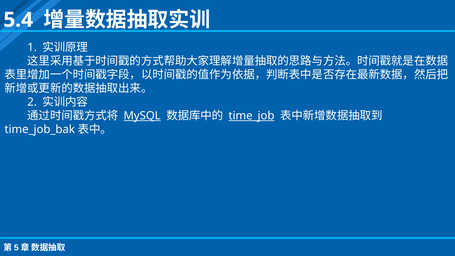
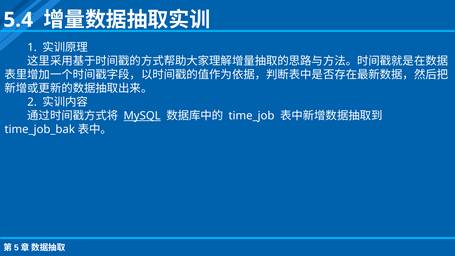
time_job underline: present -> none (251, 116)
